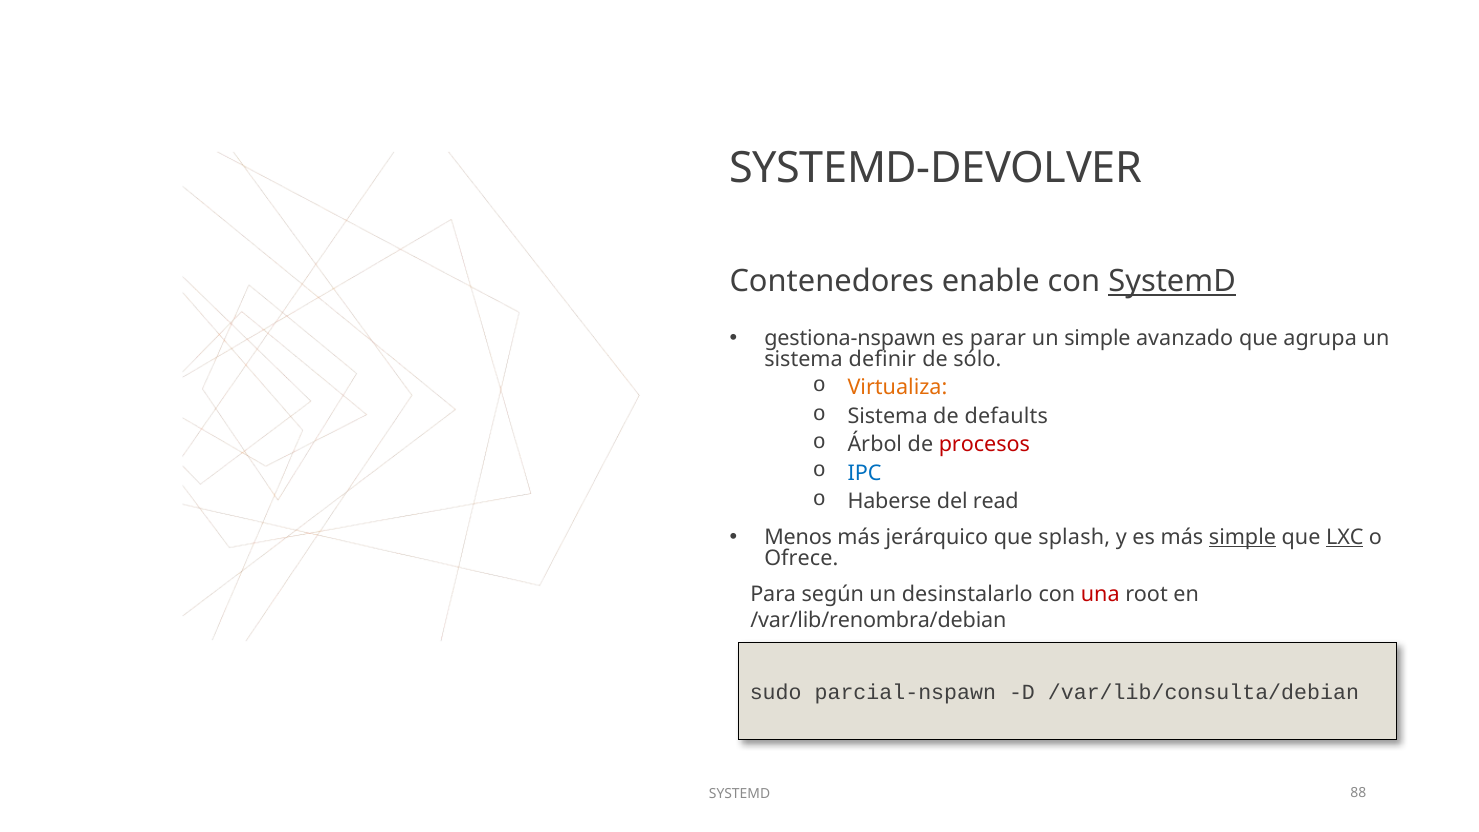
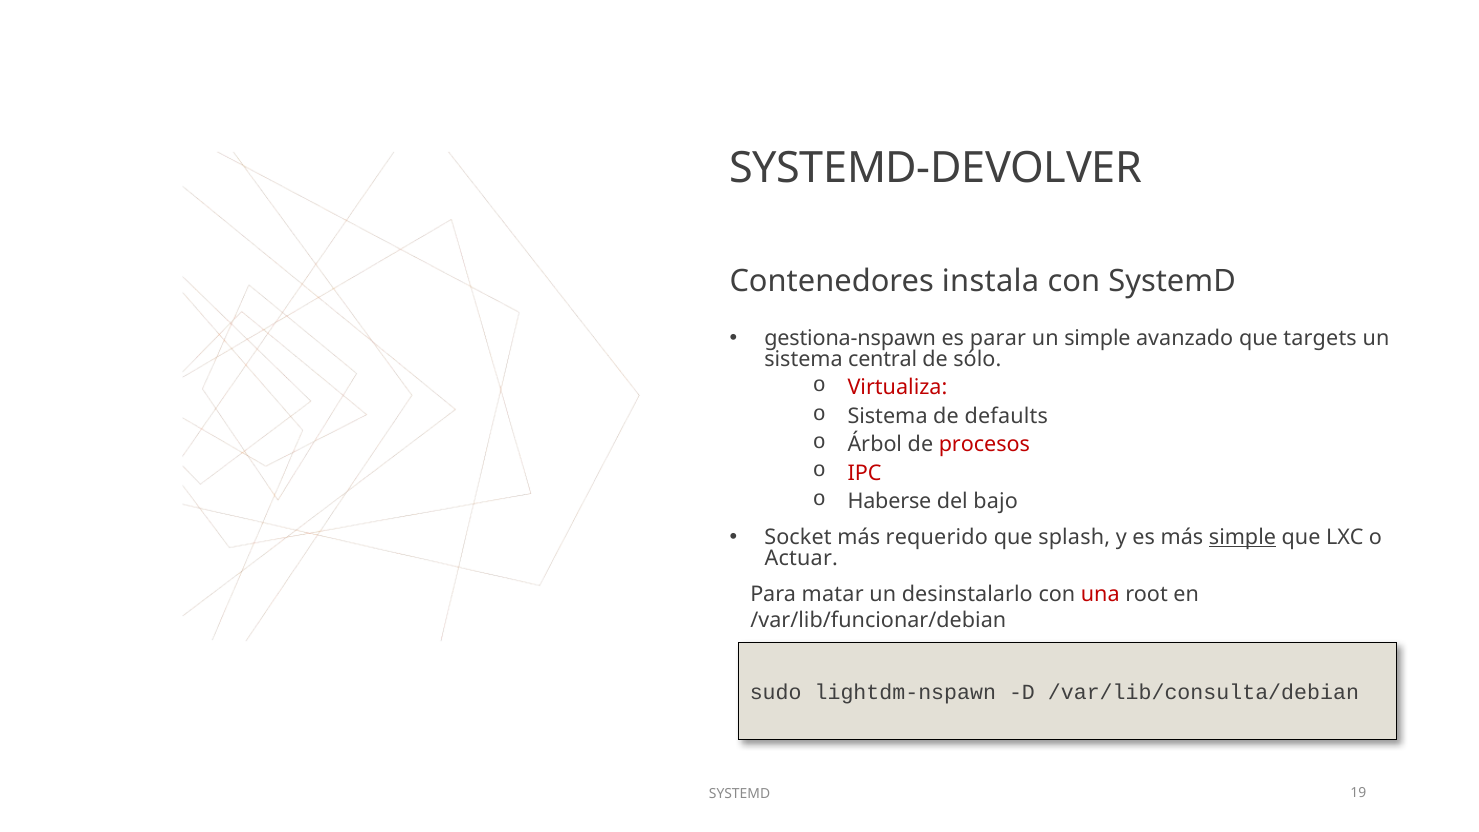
enable: enable -> instala (991, 281)
SystemD underline: present -> none (1172, 281)
agrupa: agrupa -> targets (1320, 338)
definir: definir -> central (883, 359)
Virtualiza colour: orange -> red (897, 388)
IPC colour: blue -> red (865, 473)
read: read -> bajo (996, 501)
Menos: Menos -> Socket (798, 537)
jerárquico: jerárquico -> requerido (937, 537)
LXC underline: present -> none (1345, 537)
Ofrece: Ofrece -> Actuar (801, 558)
según: según -> matar (833, 594)
/var/lib/renombra/debian: /var/lib/renombra/debian -> /var/lib/funcionar/debian (878, 620)
parcial-nspawn: parcial-nspawn -> lightdm-nspawn (905, 693)
88: 88 -> 19 (1358, 793)
